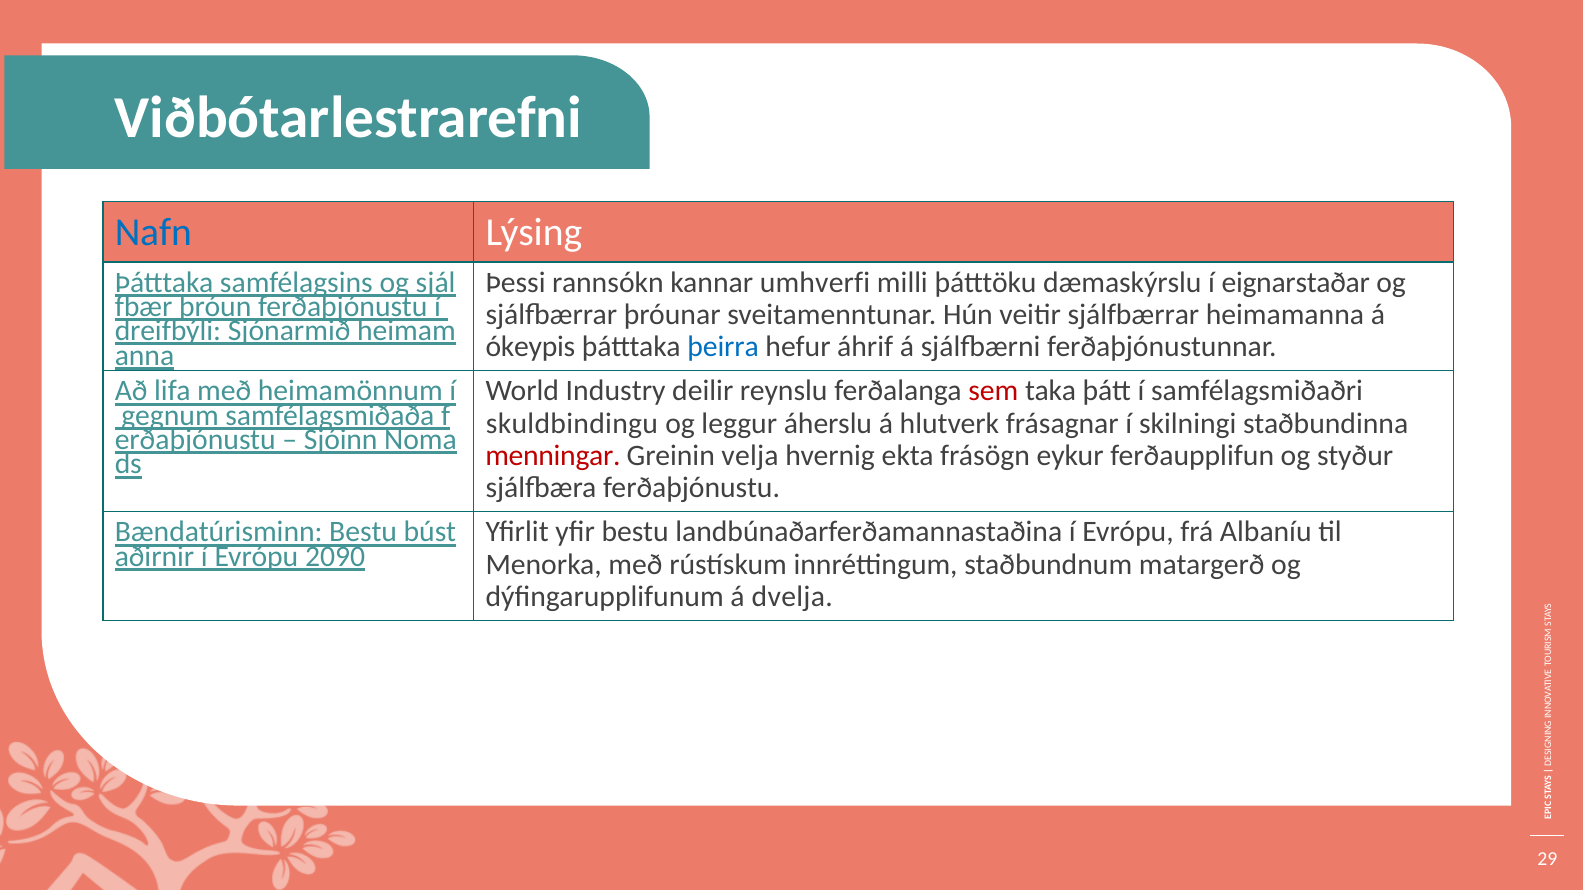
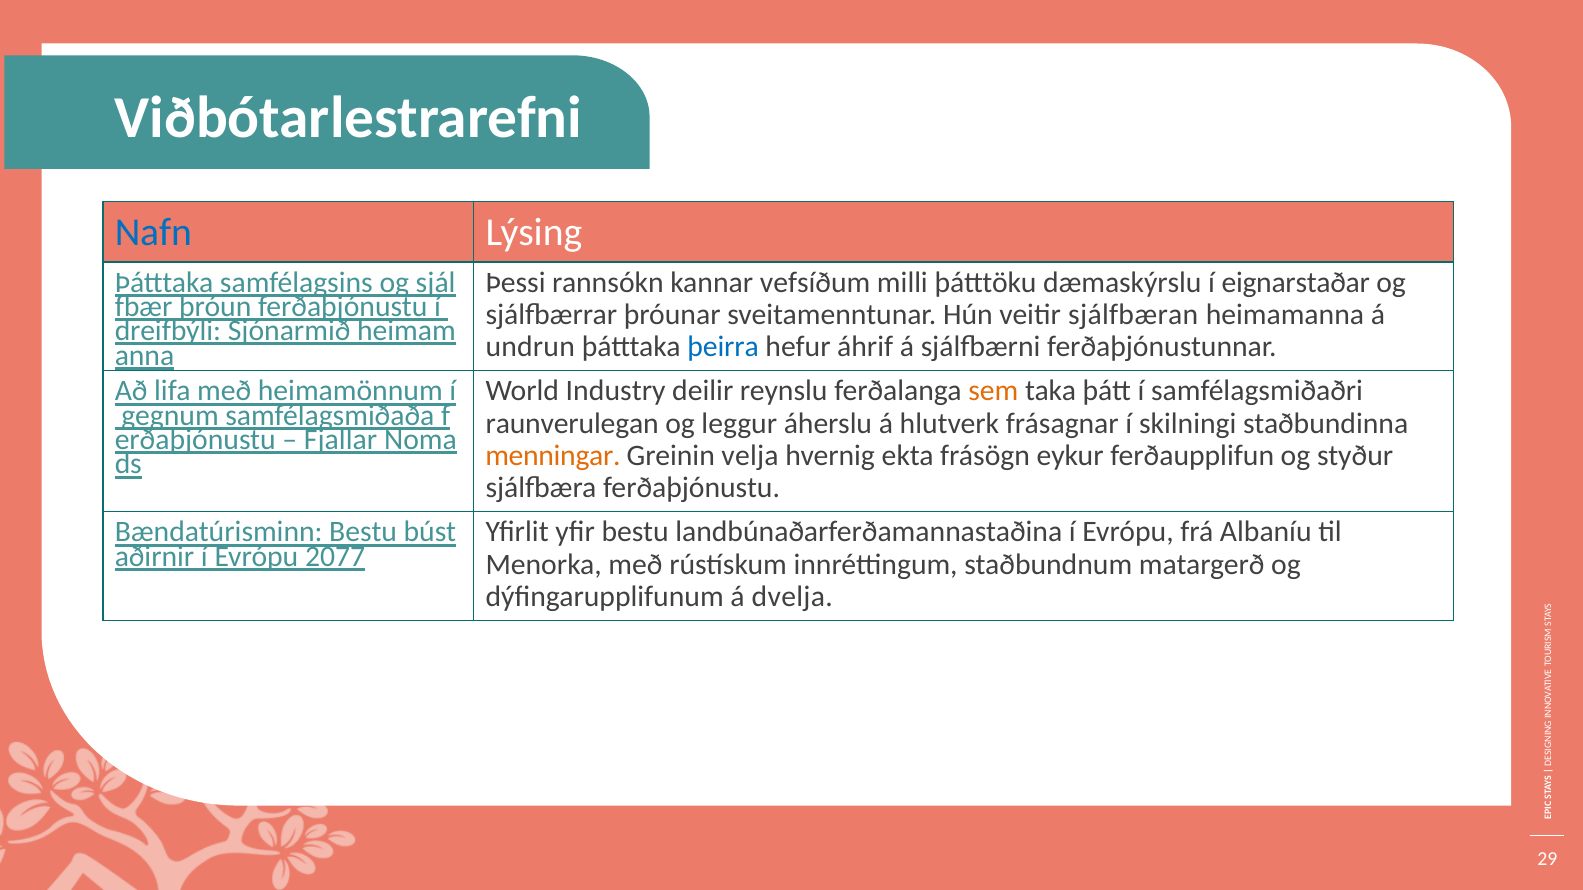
umhverfi: umhverfi -> vefsíðum (815, 283)
veitir sjálfbærrar: sjálfbærrar -> sjálfbæran (1133, 315)
ókeypis: ókeypis -> undrun (530, 347)
sem colour: red -> orange (993, 391)
skuldbindingu: skuldbindingu -> raunverulegan (572, 424)
Sjóinn: Sjóinn -> Fjallar (341, 440)
menningar colour: red -> orange (553, 456)
2090: 2090 -> 2077 (335, 557)
